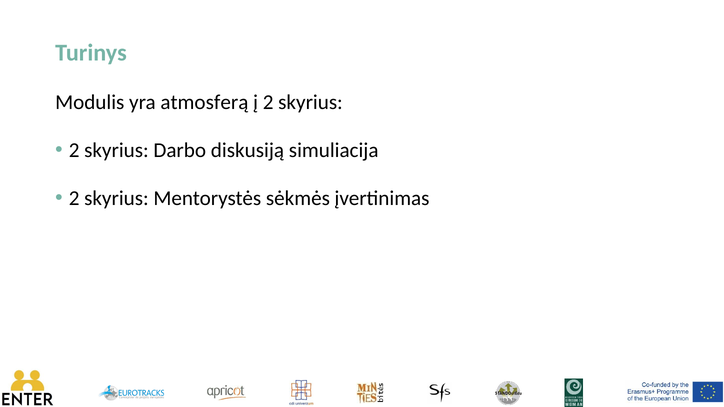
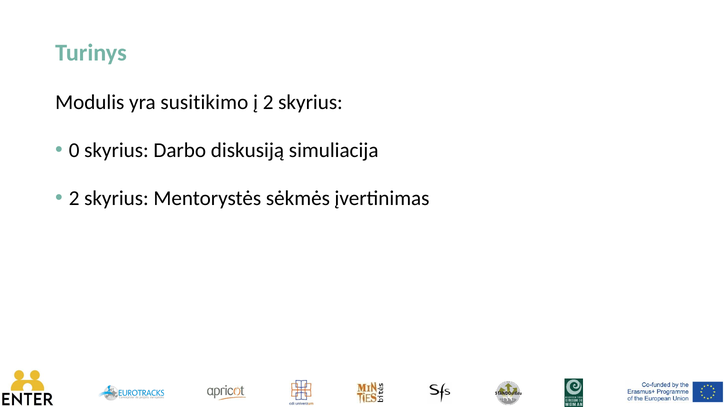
atmosferą: atmosferą -> susitikimo (204, 102)
2: 2 -> 0 (74, 150)
